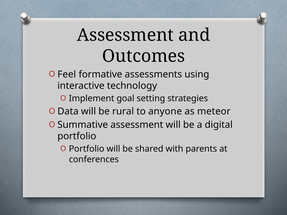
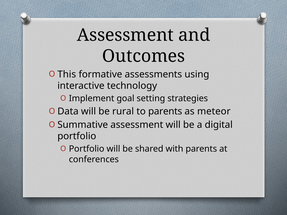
Feel: Feel -> This (67, 74)
to anyone: anyone -> parents (165, 112)
